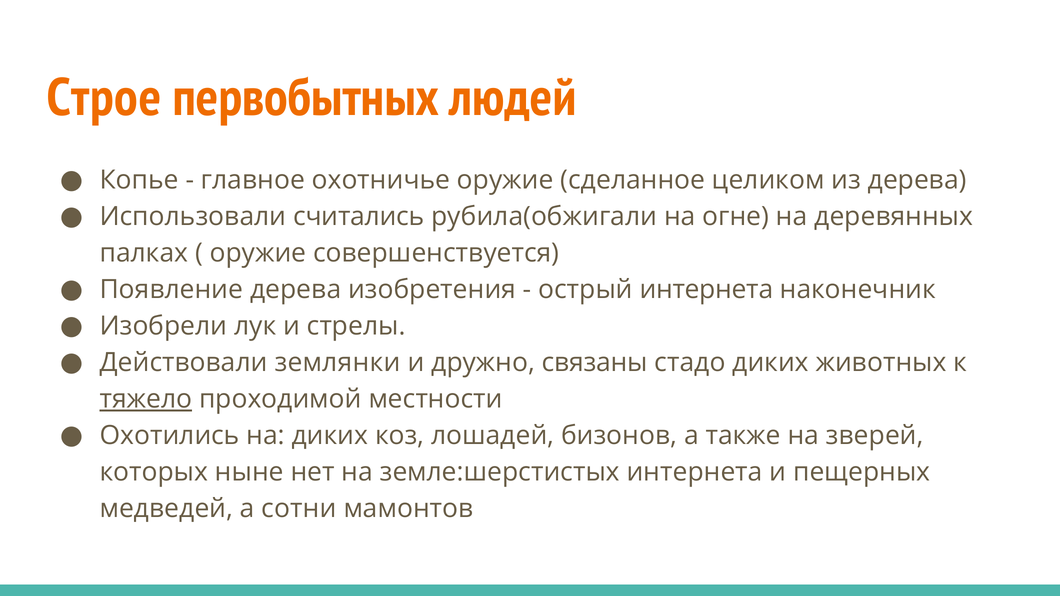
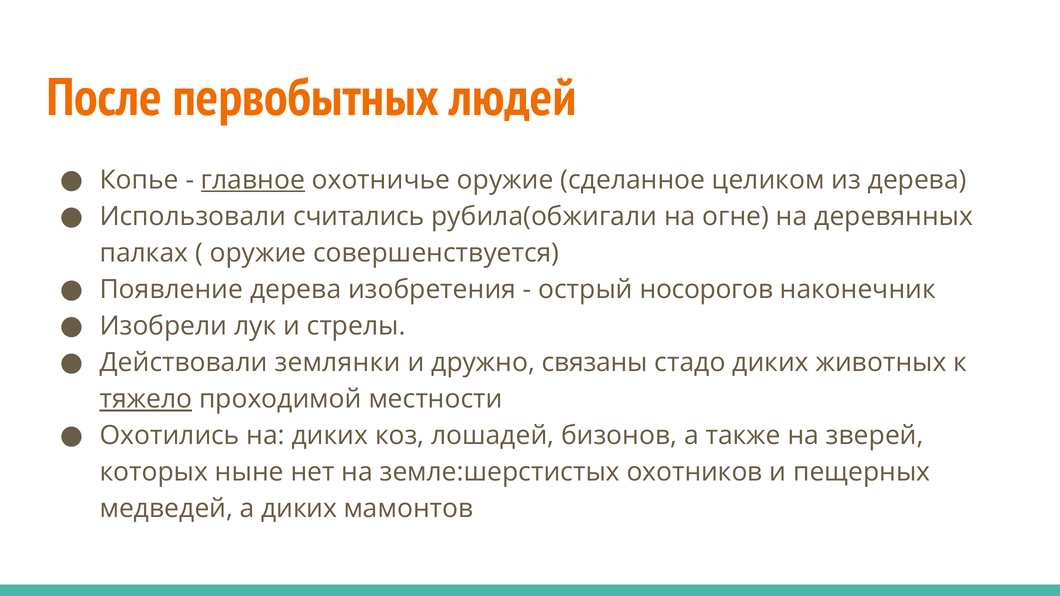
Строе: Строе -> После (104, 98)
главное underline: none -> present (253, 180)
острый интернета: интернета -> носорогов (706, 290)
земле:шерстистых интернета: интернета -> охотников (695, 472)
а сотни: сотни -> диких (299, 509)
